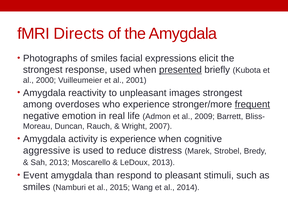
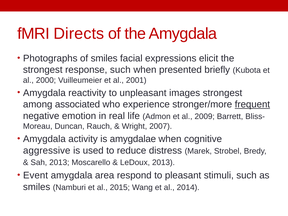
response used: used -> such (120, 70)
presented underline: present -> none (180, 70)
overdoses: overdoses -> associated (77, 104)
is experience: experience -> amygdalae (133, 139)
than: than -> area (105, 175)
